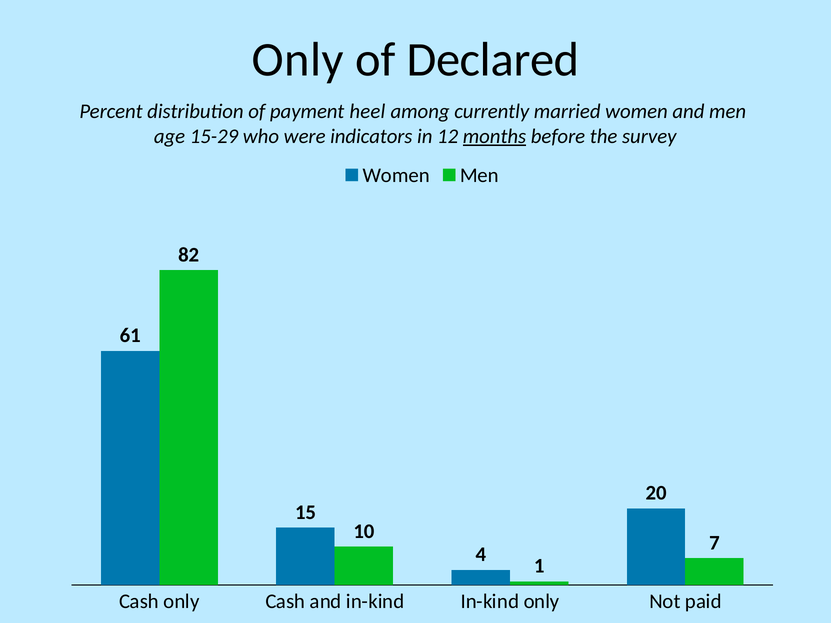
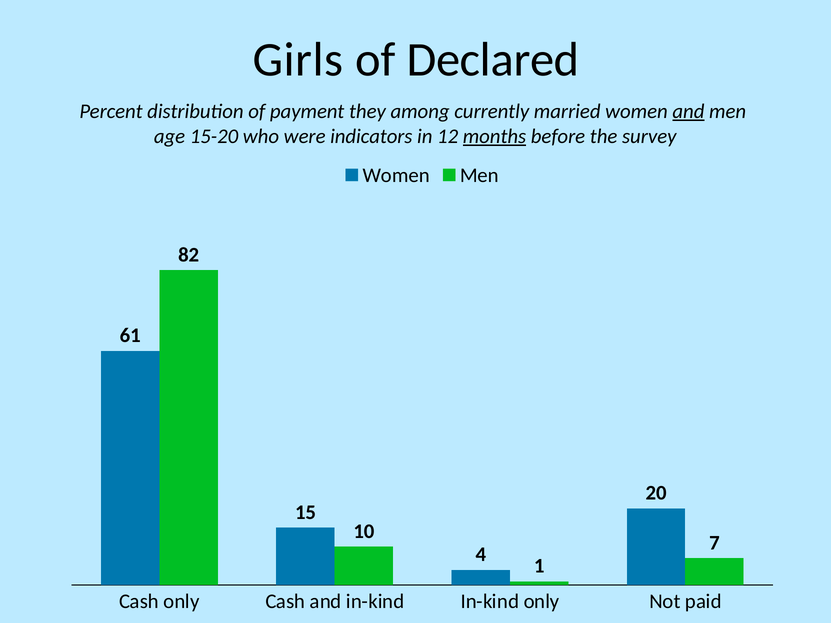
Only: Only -> Girls (298, 60)
heel: heel -> they (367, 111)
and underline: none -> present (688, 111)
15-29: 15-29 -> 15-20 (214, 136)
